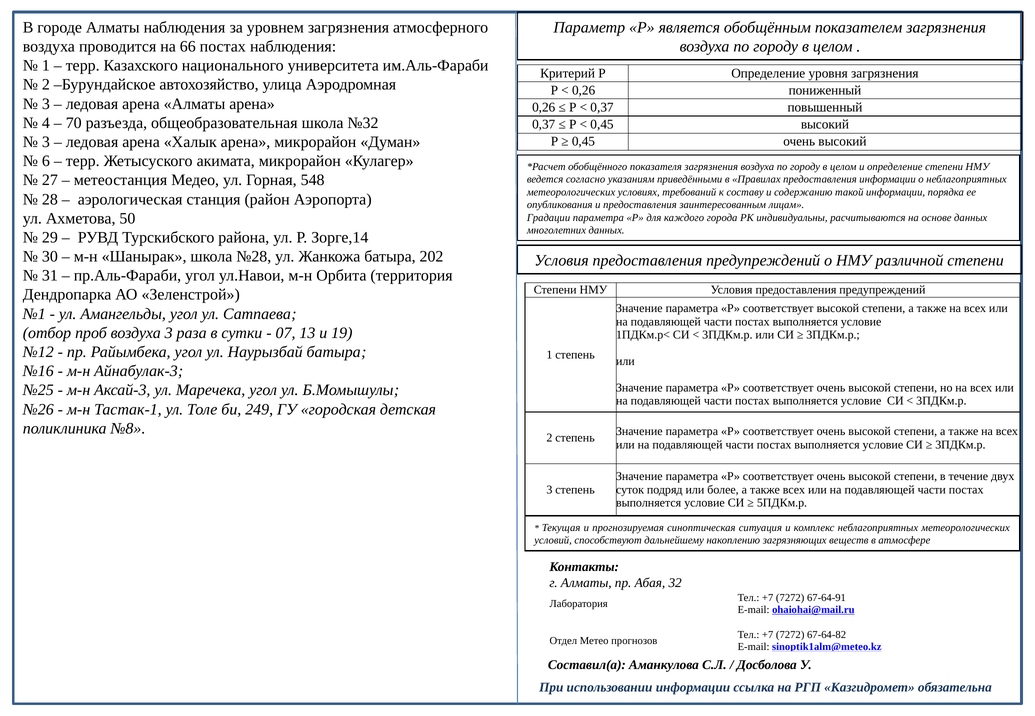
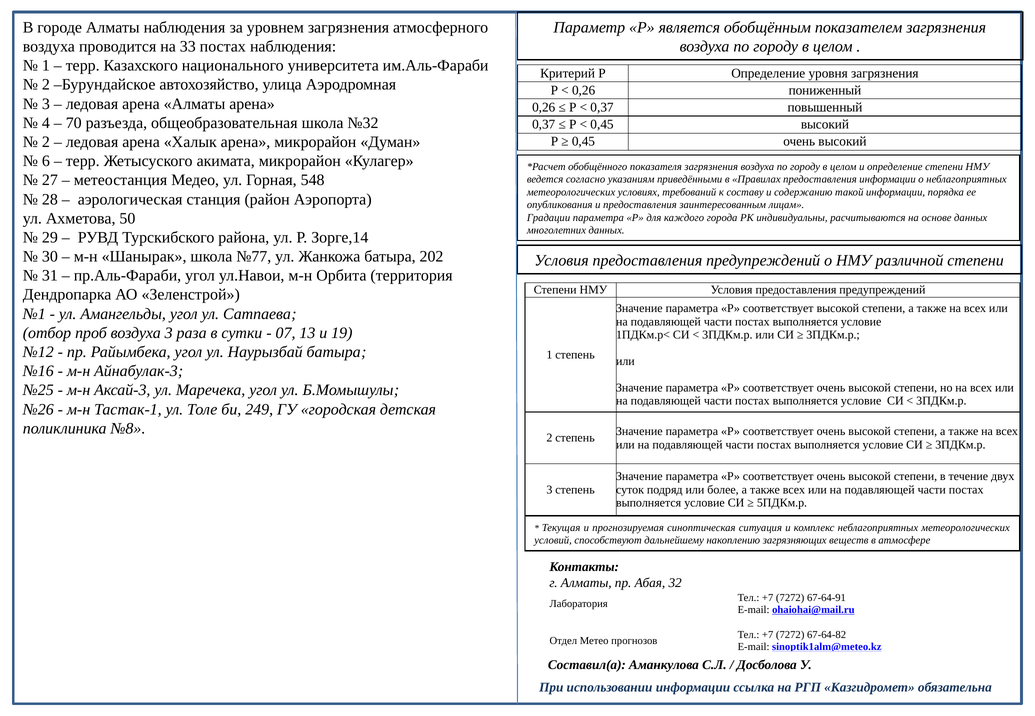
66: 66 -> 33 (188, 47)
3: 3 -> 2 (46, 142)
№28: №28 -> №77 (254, 257)
